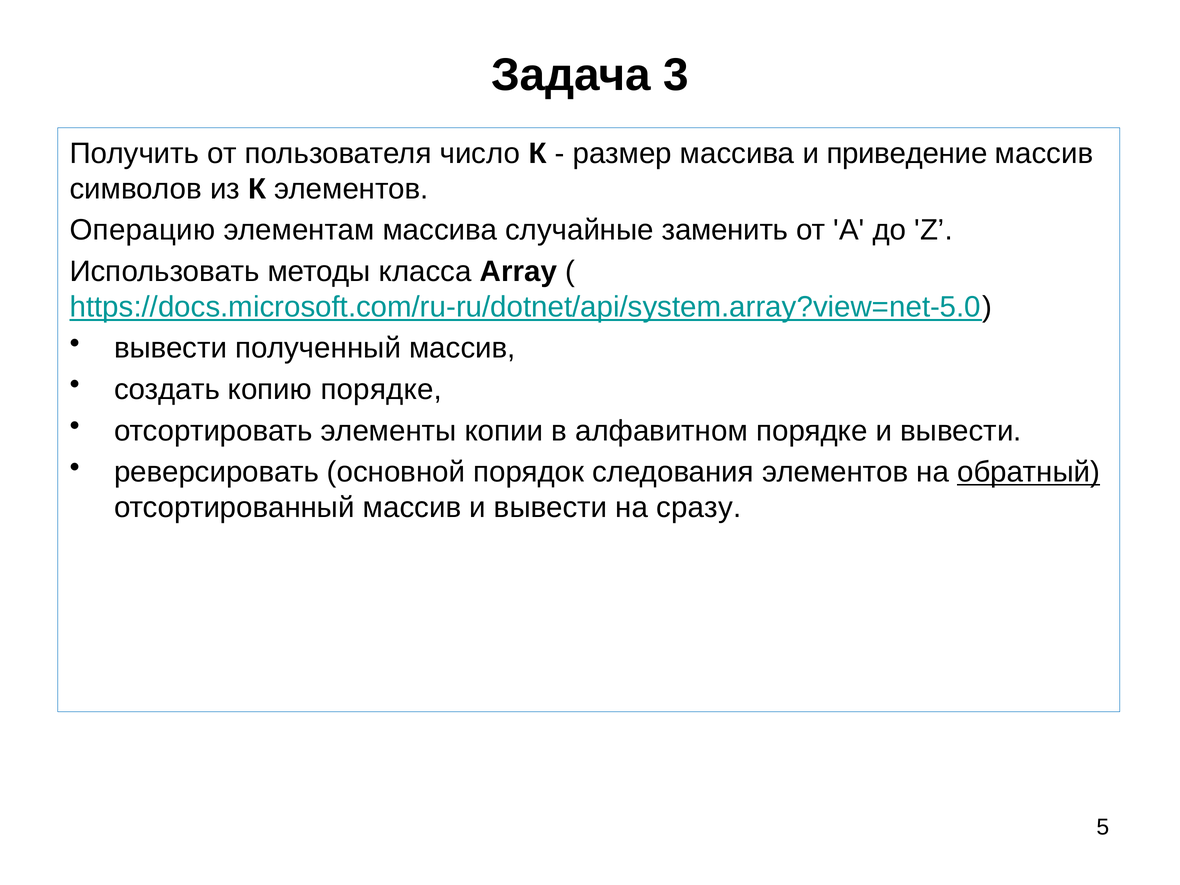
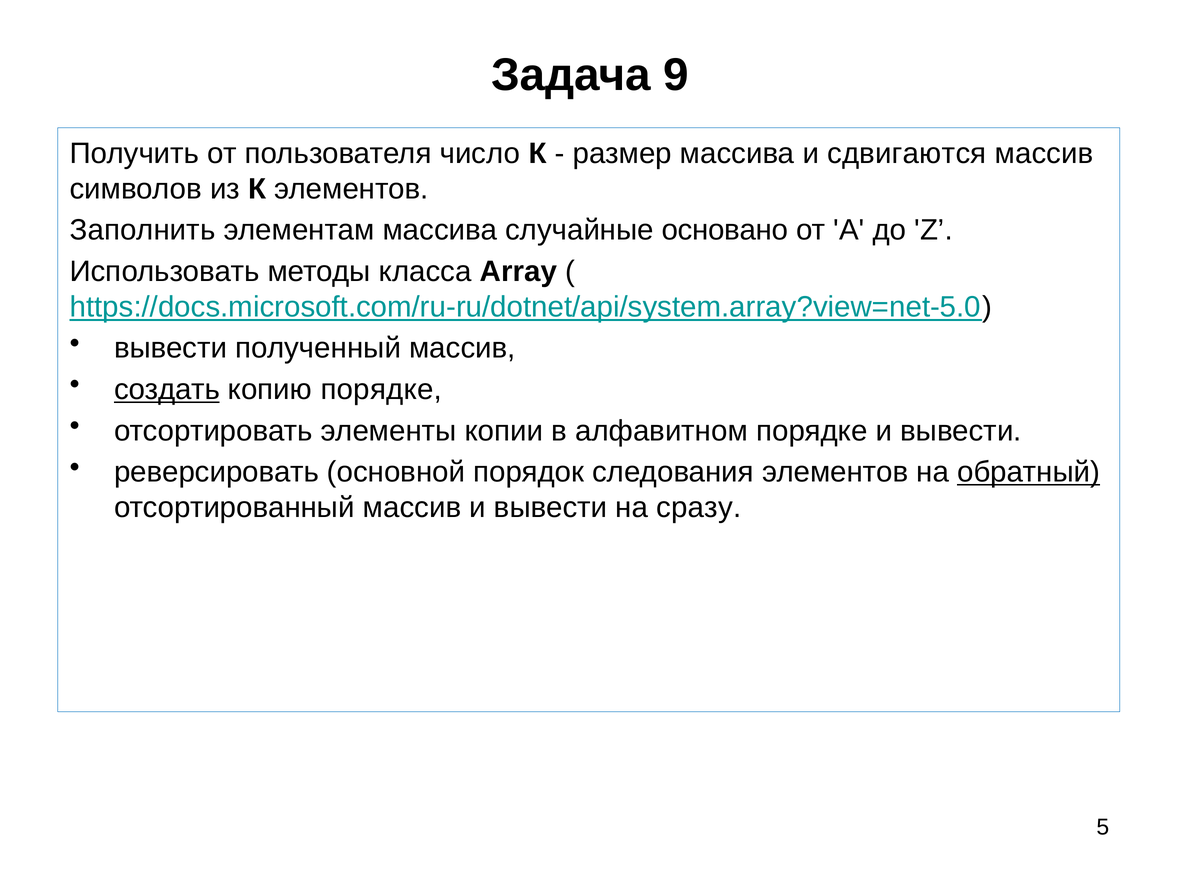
3: 3 -> 9 (676, 75)
приведение: приведение -> сдвигаются (907, 154)
Операцию: Операцию -> Заполнить (143, 230)
заменить: заменить -> основано (725, 230)
создать underline: none -> present (167, 390)
